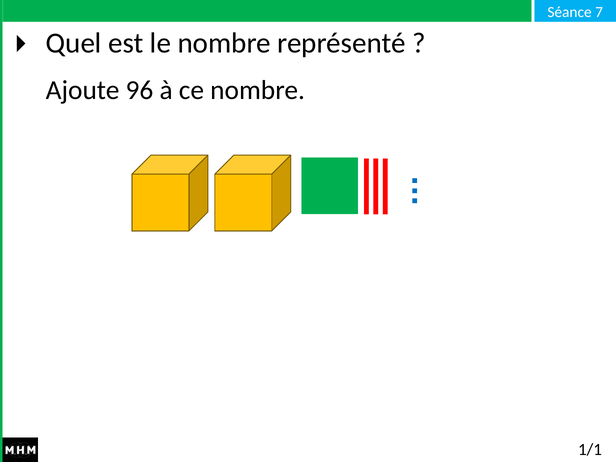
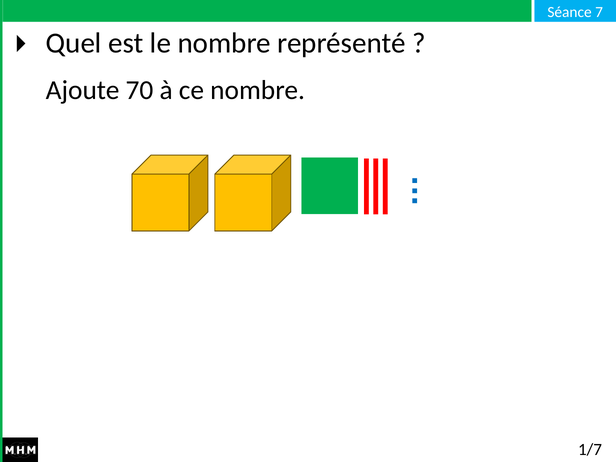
96: 96 -> 70 (139, 90)
1/1: 1/1 -> 1/7 (590, 449)
